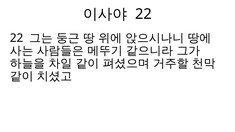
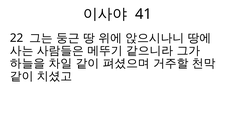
22: 22 -> 41 (143, 14)
